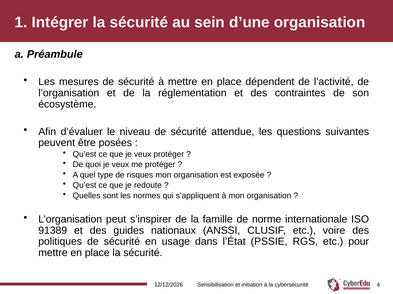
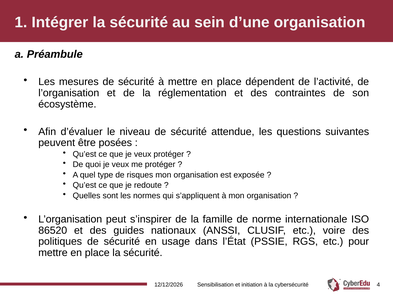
91389: 91389 -> 86520 (53, 231)
